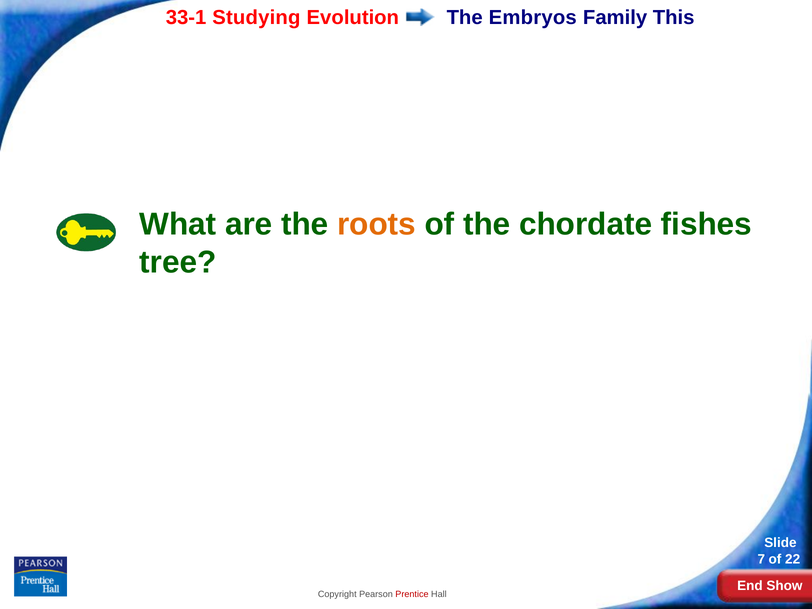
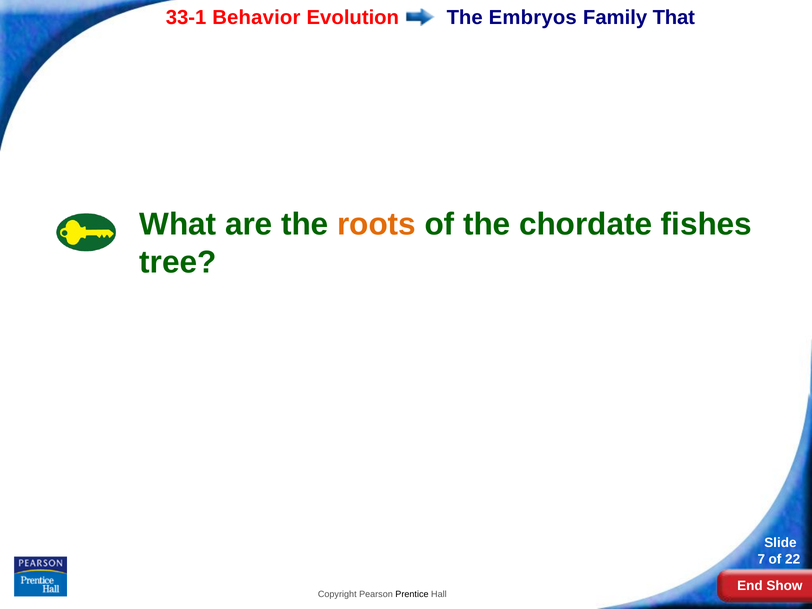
Studying: Studying -> Behavior (256, 18)
This: This -> That (674, 18)
Prentice colour: red -> black (412, 594)
